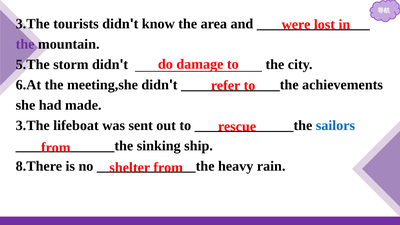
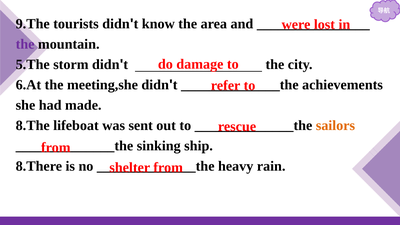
3.The: 3.The -> 9.The (33, 24)
3.The: 3.The -> 8.The (33, 125)
sailors colour: blue -> orange (335, 125)
